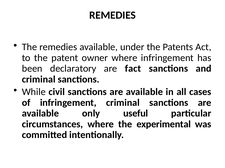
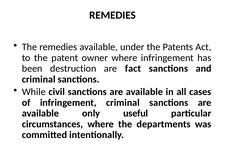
declaratory: declaratory -> destruction (73, 69)
experimental: experimental -> departments (164, 125)
